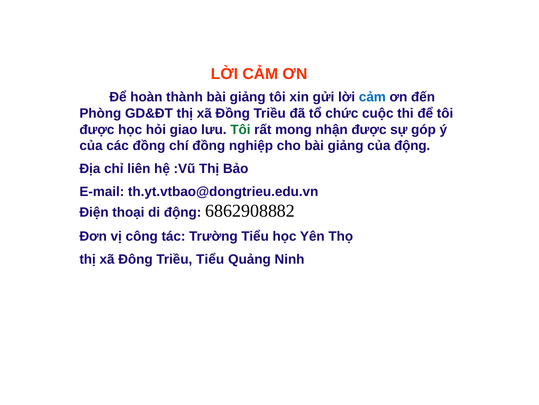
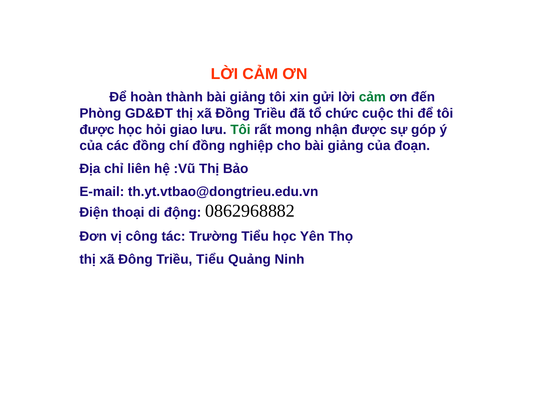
cảm colour: blue -> green (372, 97)
của động: động -> đoạn (412, 146)
6862908882: 6862908882 -> 0862968882 (250, 211)
